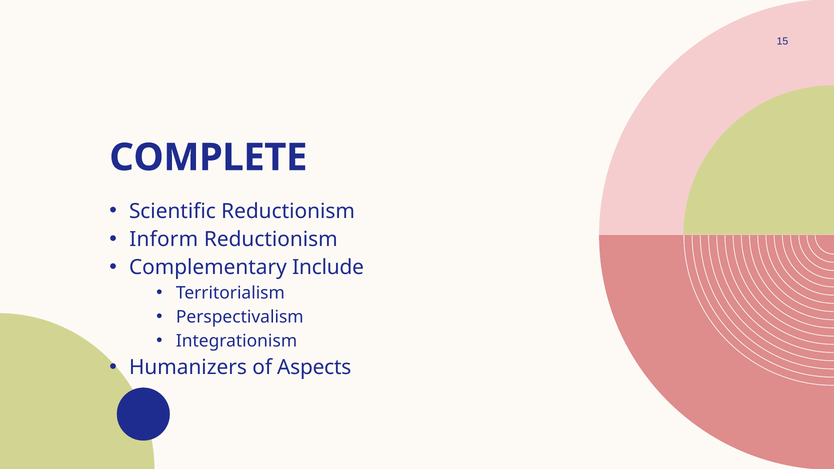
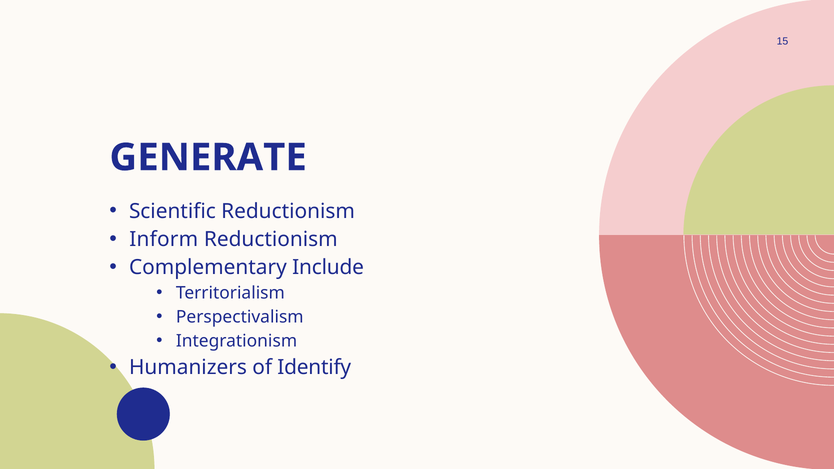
COMPLETE: COMPLETE -> GENERATE (208, 158)
Aspects: Aspects -> Identify (314, 368)
